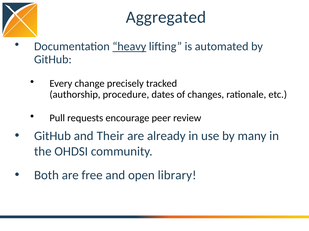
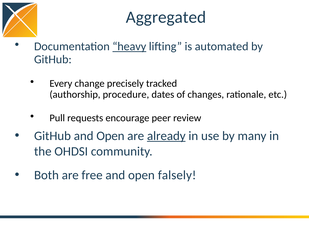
GitHub and Their: Their -> Open (110, 136)
already underline: none -> present (166, 136)
library: library -> falsely (177, 176)
